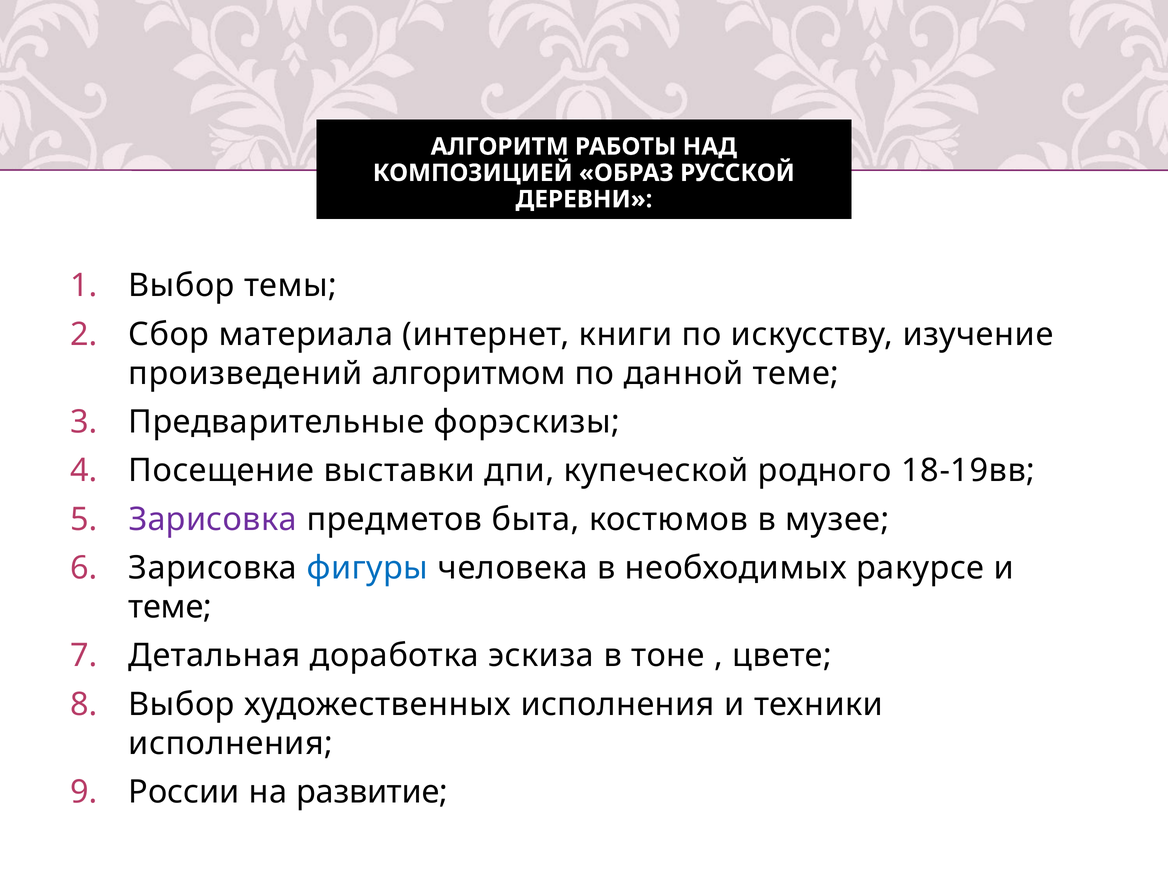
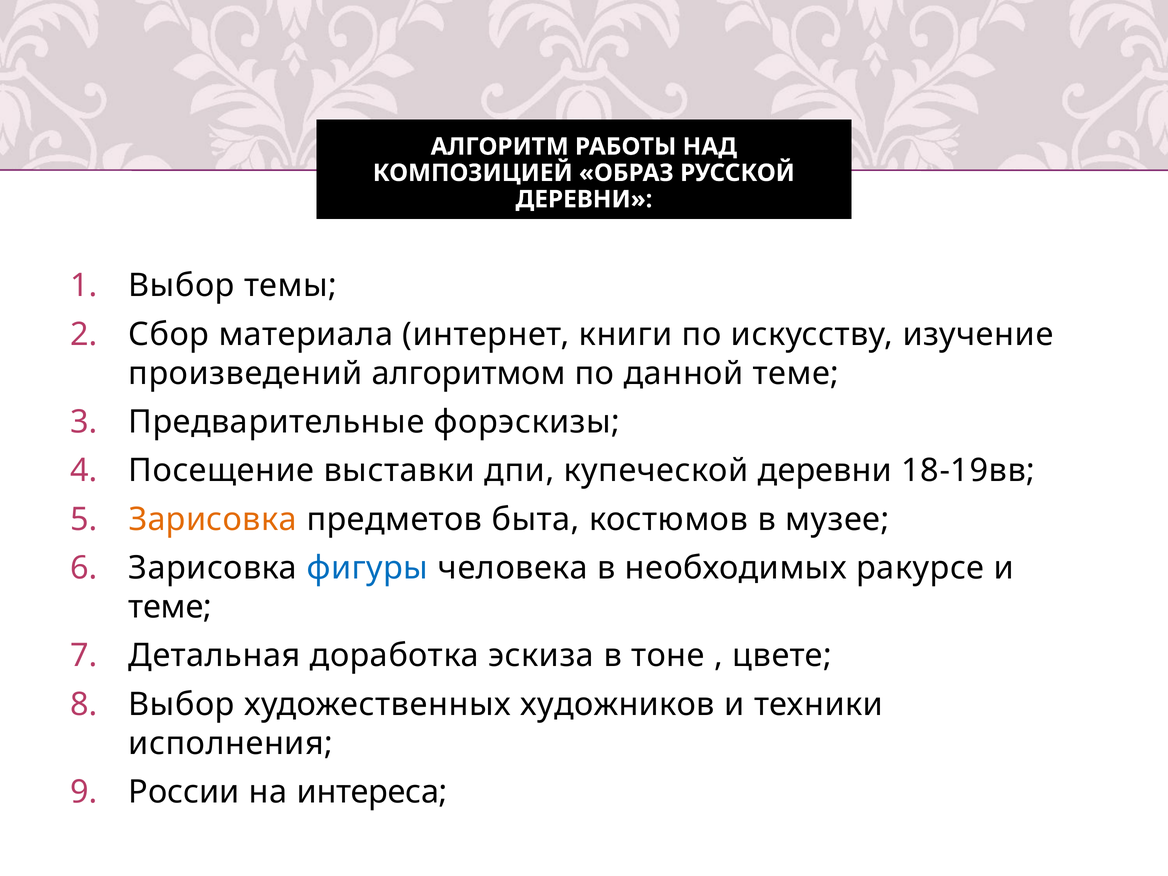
купеческой родного: родного -> деревни (825, 471)
Зарисовка colour: purple -> orange (213, 519)
художественных исполнения: исполнения -> художников (617, 704)
развитие: развитие -> интереса (372, 792)
